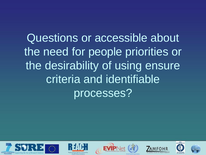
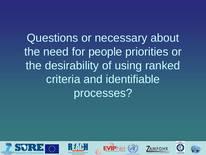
accessible: accessible -> necessary (121, 38)
ensure: ensure -> ranked (163, 65)
